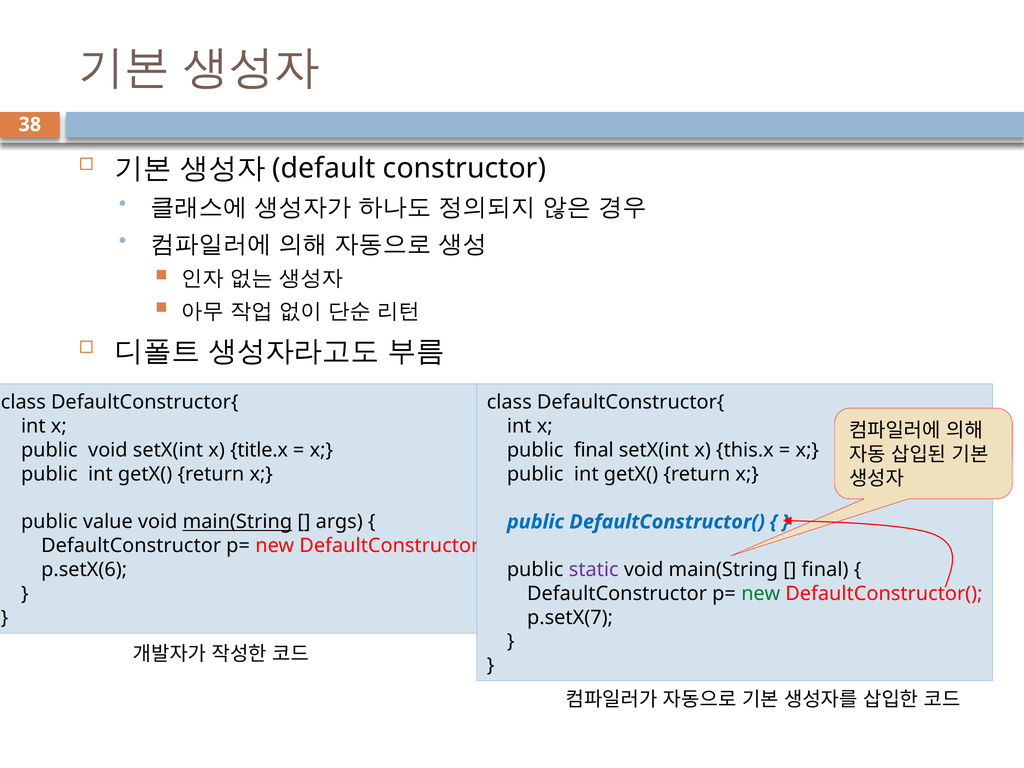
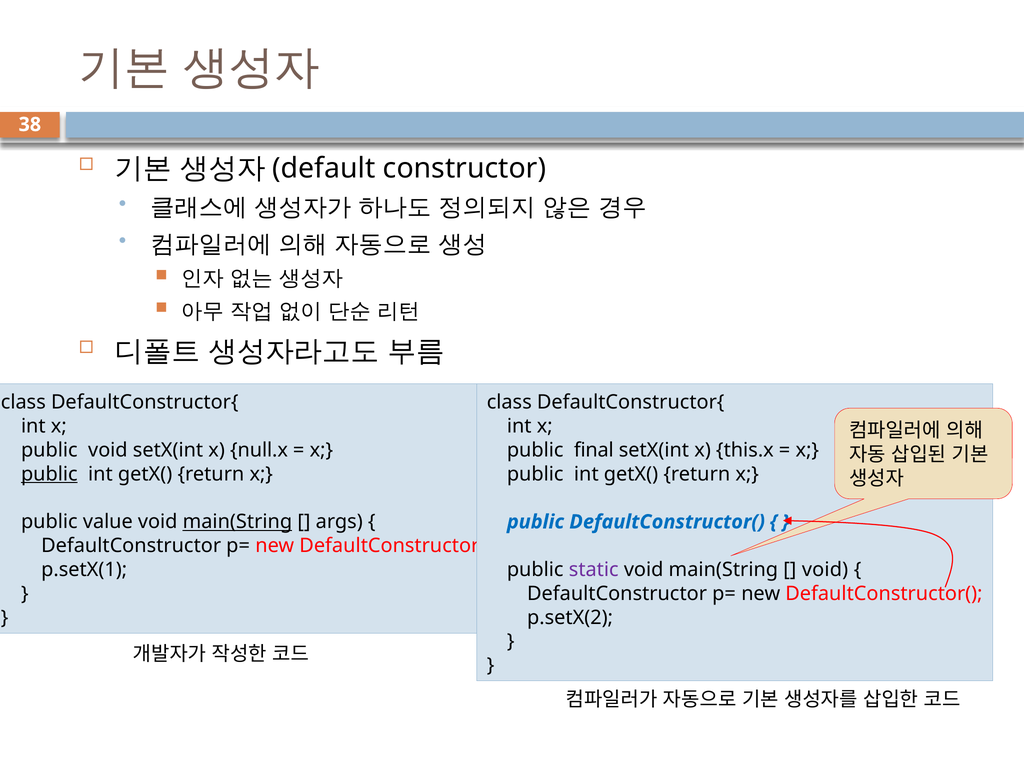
title.x: title.x -> null.x (259, 450)
public underline: none -> present (49, 474)
p.setX(6: p.setX(6 -> p.setX(1 (84, 570)
final: final -> void (825, 570)
new colour: green -> black (761, 594)
p.setX(7: p.setX(7 -> p.setX(2 (570, 618)
